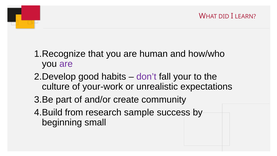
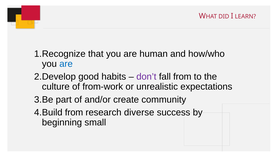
are colour: purple -> blue (66, 64)
fall your: your -> from (182, 77)
your-work: your-work -> from-work (103, 87)
sample: sample -> diverse (139, 112)
